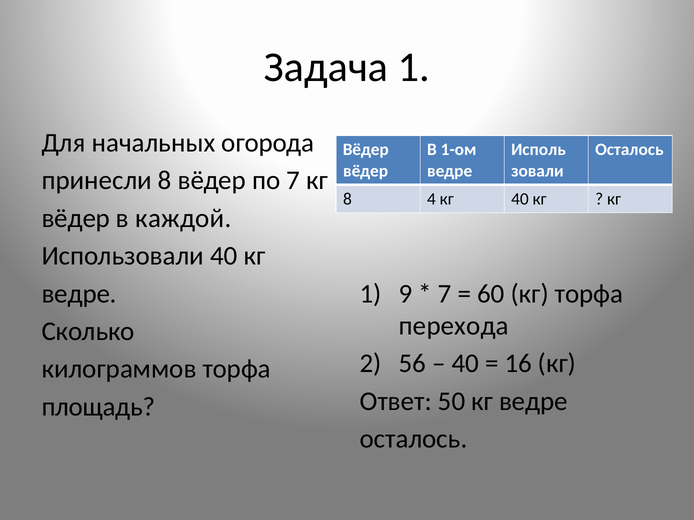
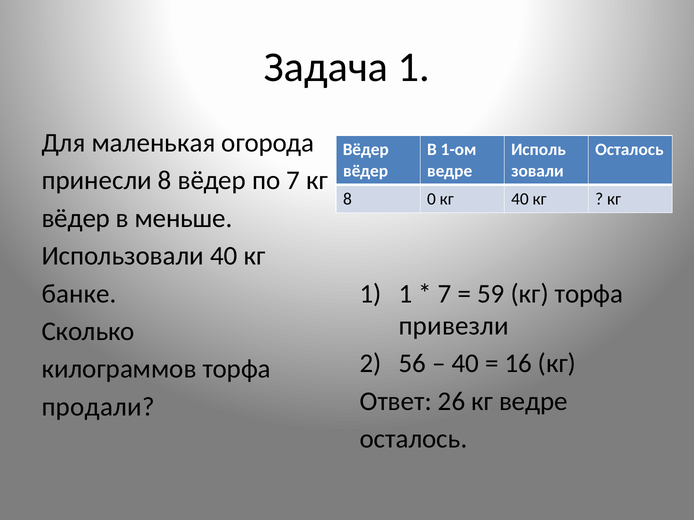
начальных: начальных -> маленькая (153, 143)
4: 4 -> 0 (432, 199)
каждой: каждой -> меньше (184, 218)
ведре: ведре -> банке (79, 294)
1 9: 9 -> 1 (406, 294)
60: 60 -> 59 (491, 294)
перехода: перехода -> привезли (454, 326)
50: 50 -> 26 (452, 402)
площадь: площадь -> продали (98, 407)
